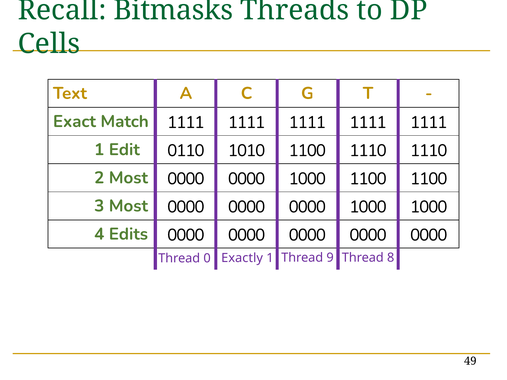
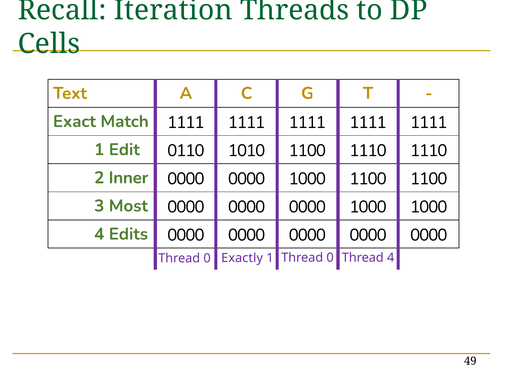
Bitmasks: Bitmasks -> Iteration (173, 10)
2 Most: Most -> Inner (128, 178)
1 Thread 9: 9 -> 0 (330, 258)
Thread 8: 8 -> 4 (391, 258)
